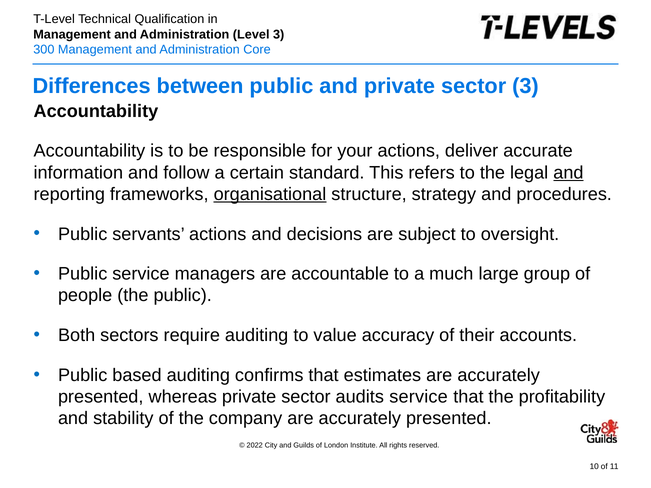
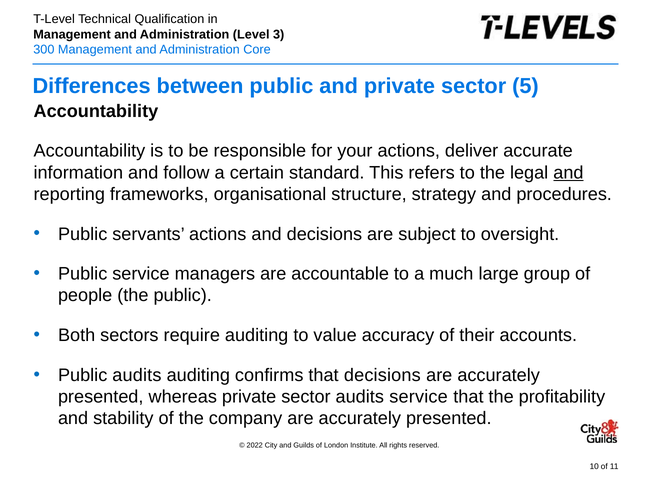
sector 3: 3 -> 5 (525, 86)
organisational underline: present -> none (270, 194)
Public based: based -> audits (137, 375)
that estimates: estimates -> decisions (382, 375)
